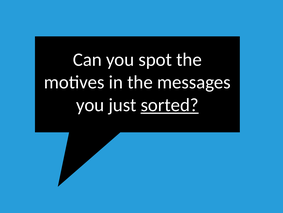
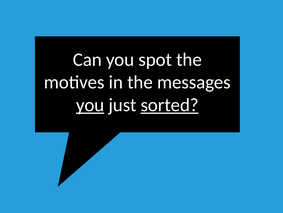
you underline: none -> present (90, 105)
